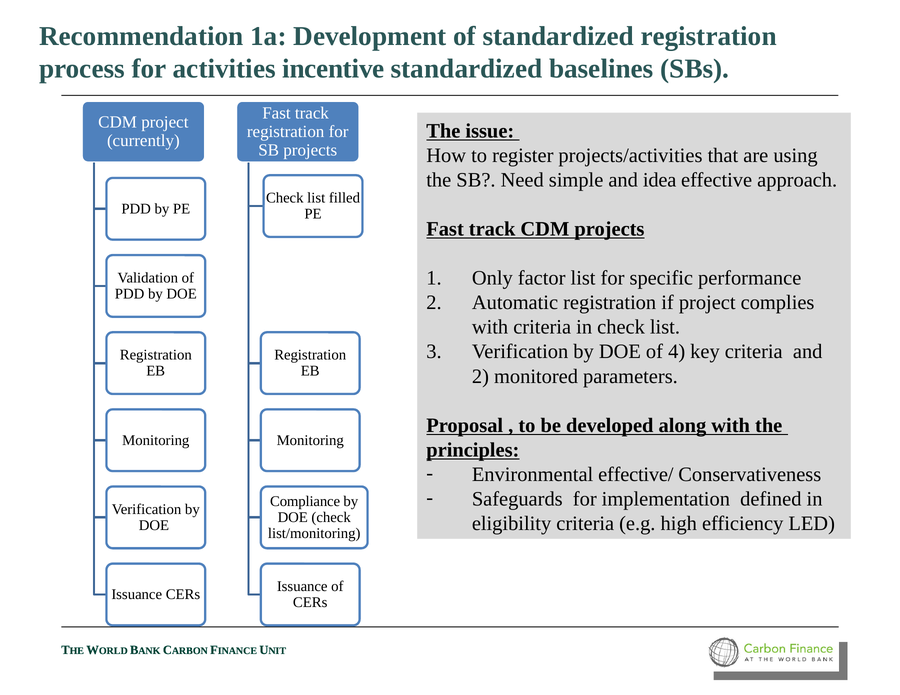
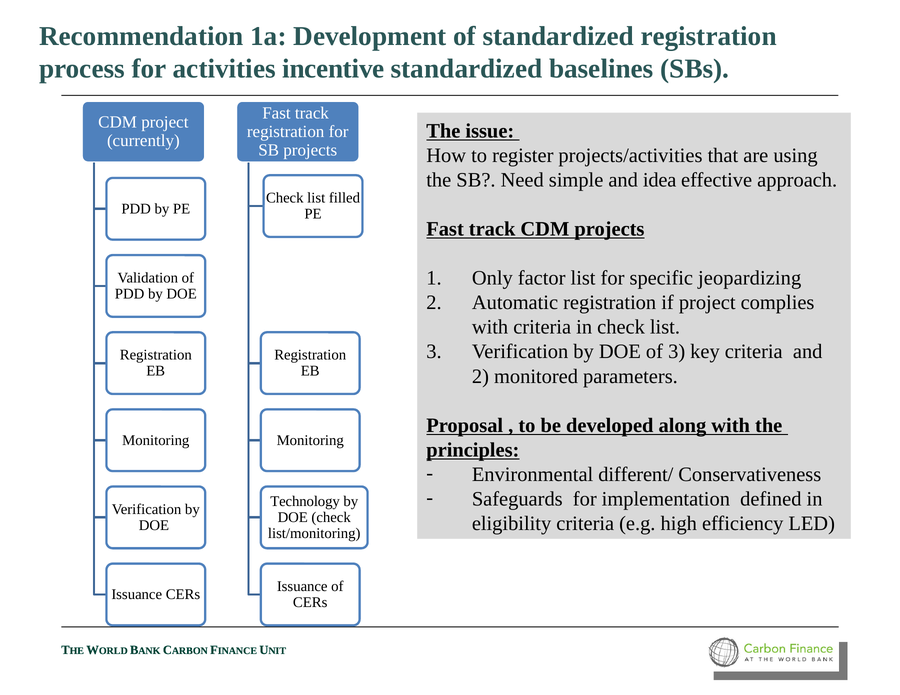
performance: performance -> jeopardizing (750, 278)
of 4: 4 -> 3 (677, 352)
effective/: effective/ -> different/ (636, 475)
Compliance: Compliance -> Technology (305, 502)
